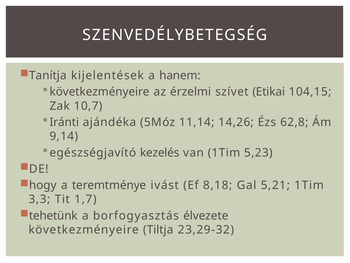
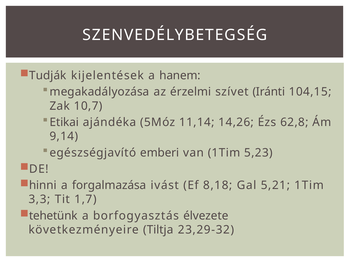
Tanítja: Tanítja -> Tudják (48, 75)
következményeire: következményeire -> megakadályozása (100, 92)
Etikai: Etikai -> Iránti (269, 92)
Iránti: Iránti -> Etikai (64, 122)
kezelés: kezelés -> emberi (160, 152)
hogy: hogy -> hinni (43, 185)
teremtménye: teremtménye -> forgalmazása (109, 185)
